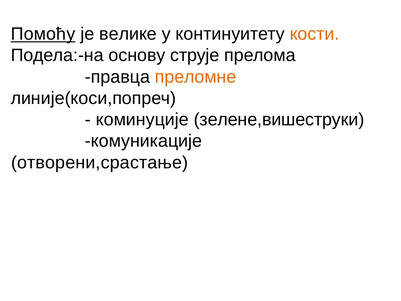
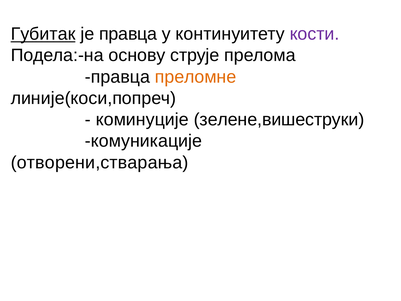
Помоћу: Помоћу -> Губитак (43, 34)
је велике: велике -> правца (128, 34)
кости colour: orange -> purple (315, 34)
отворени,срастање: отворени,срастање -> отворени,стварања (100, 162)
